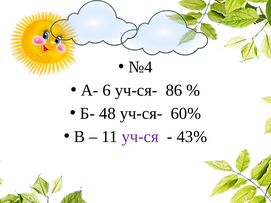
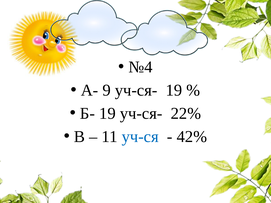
6: 6 -> 9 (107, 90)
уч-ся- 86: 86 -> 19 (174, 90)
Б- 48: 48 -> 19 (107, 114)
60%: 60% -> 22% (186, 114)
уч-ся colour: purple -> blue (140, 137)
43%: 43% -> 42% (192, 137)
